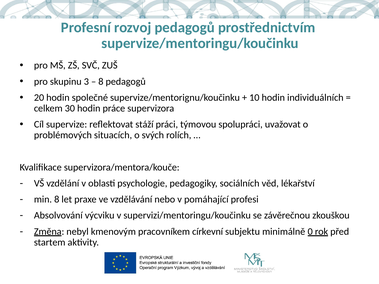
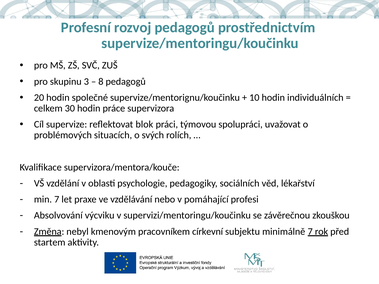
stáží: stáží -> blok (144, 125)
min 8: 8 -> 7 (57, 200)
minimálně 0: 0 -> 7 (310, 232)
